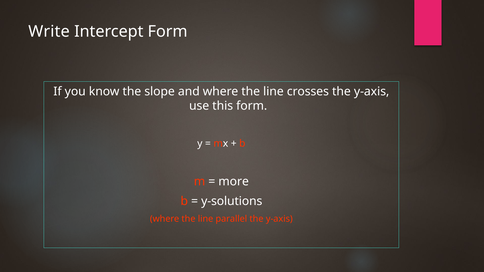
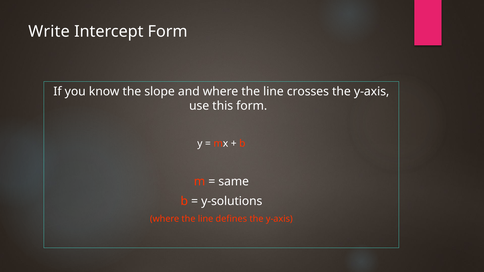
more: more -> same (234, 182)
parallel: parallel -> defines (231, 219)
